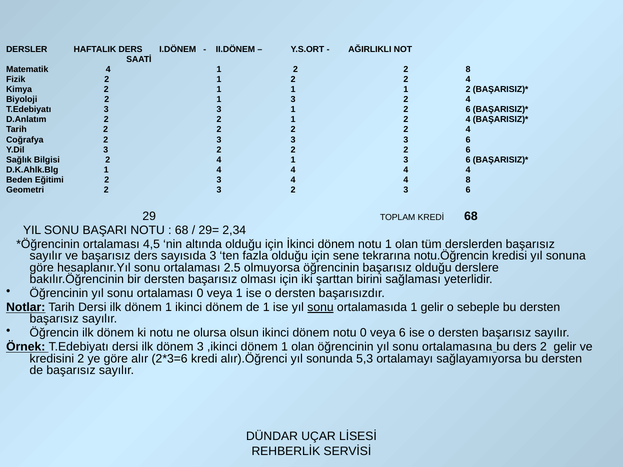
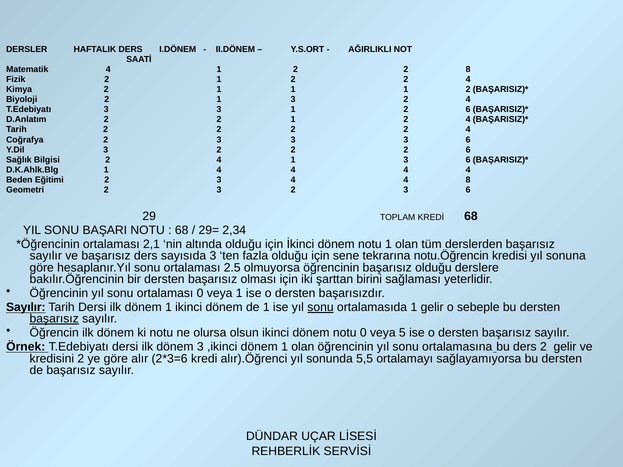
4,5: 4,5 -> 2,1 (151, 244)
Notlar: Notlar -> Sayılır (26, 307)
başarısız underline: none -> present (54, 319)
veya 6: 6 -> 5 (402, 333)
5,3: 5,3 -> 5,5 (365, 359)
